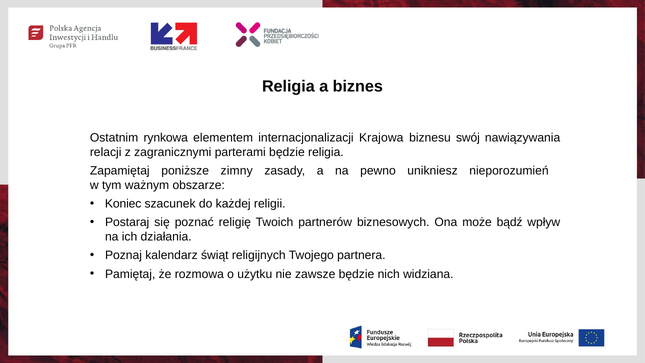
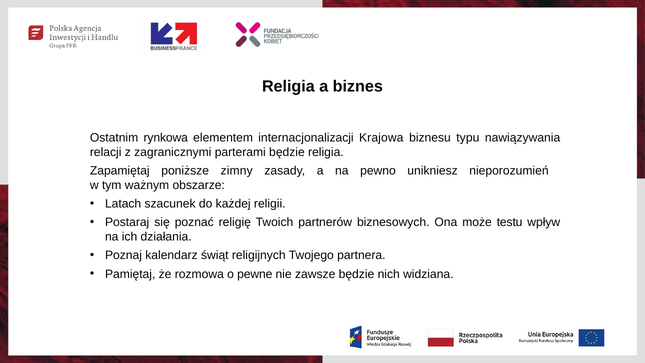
swój: swój -> typu (468, 138)
Koniec: Koniec -> Latach (123, 204)
bądź: bądź -> testu (510, 222)
użytku: użytku -> pewne (255, 274)
